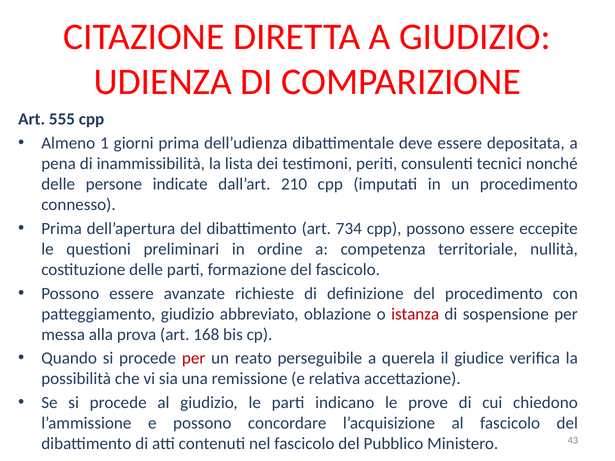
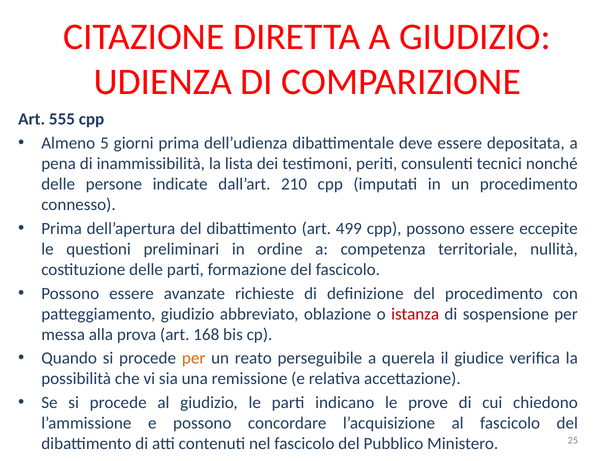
1: 1 -> 5 (105, 143)
734: 734 -> 499 (349, 229)
per colour: red -> orange (194, 359)
43: 43 -> 25 (573, 440)
